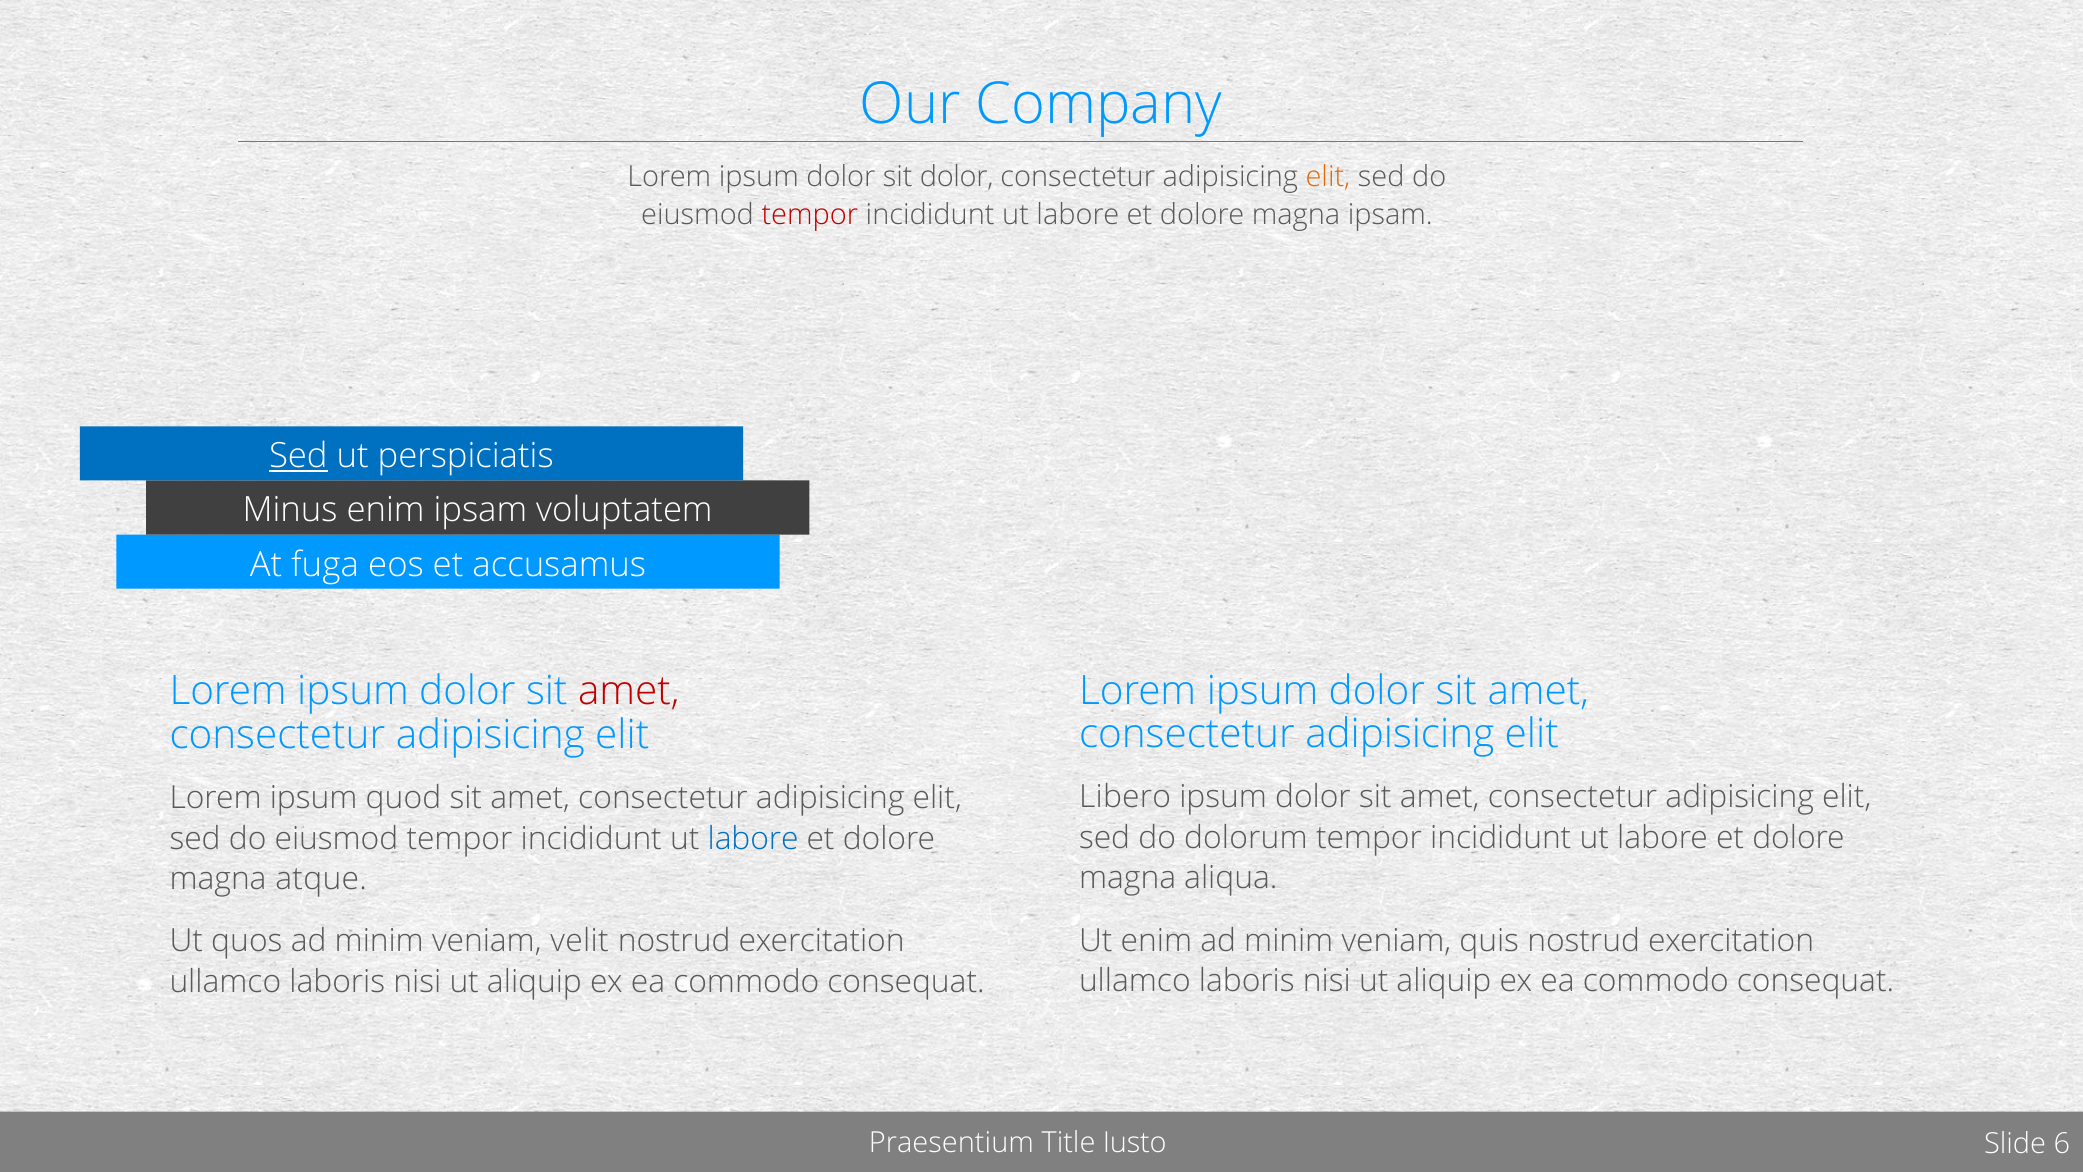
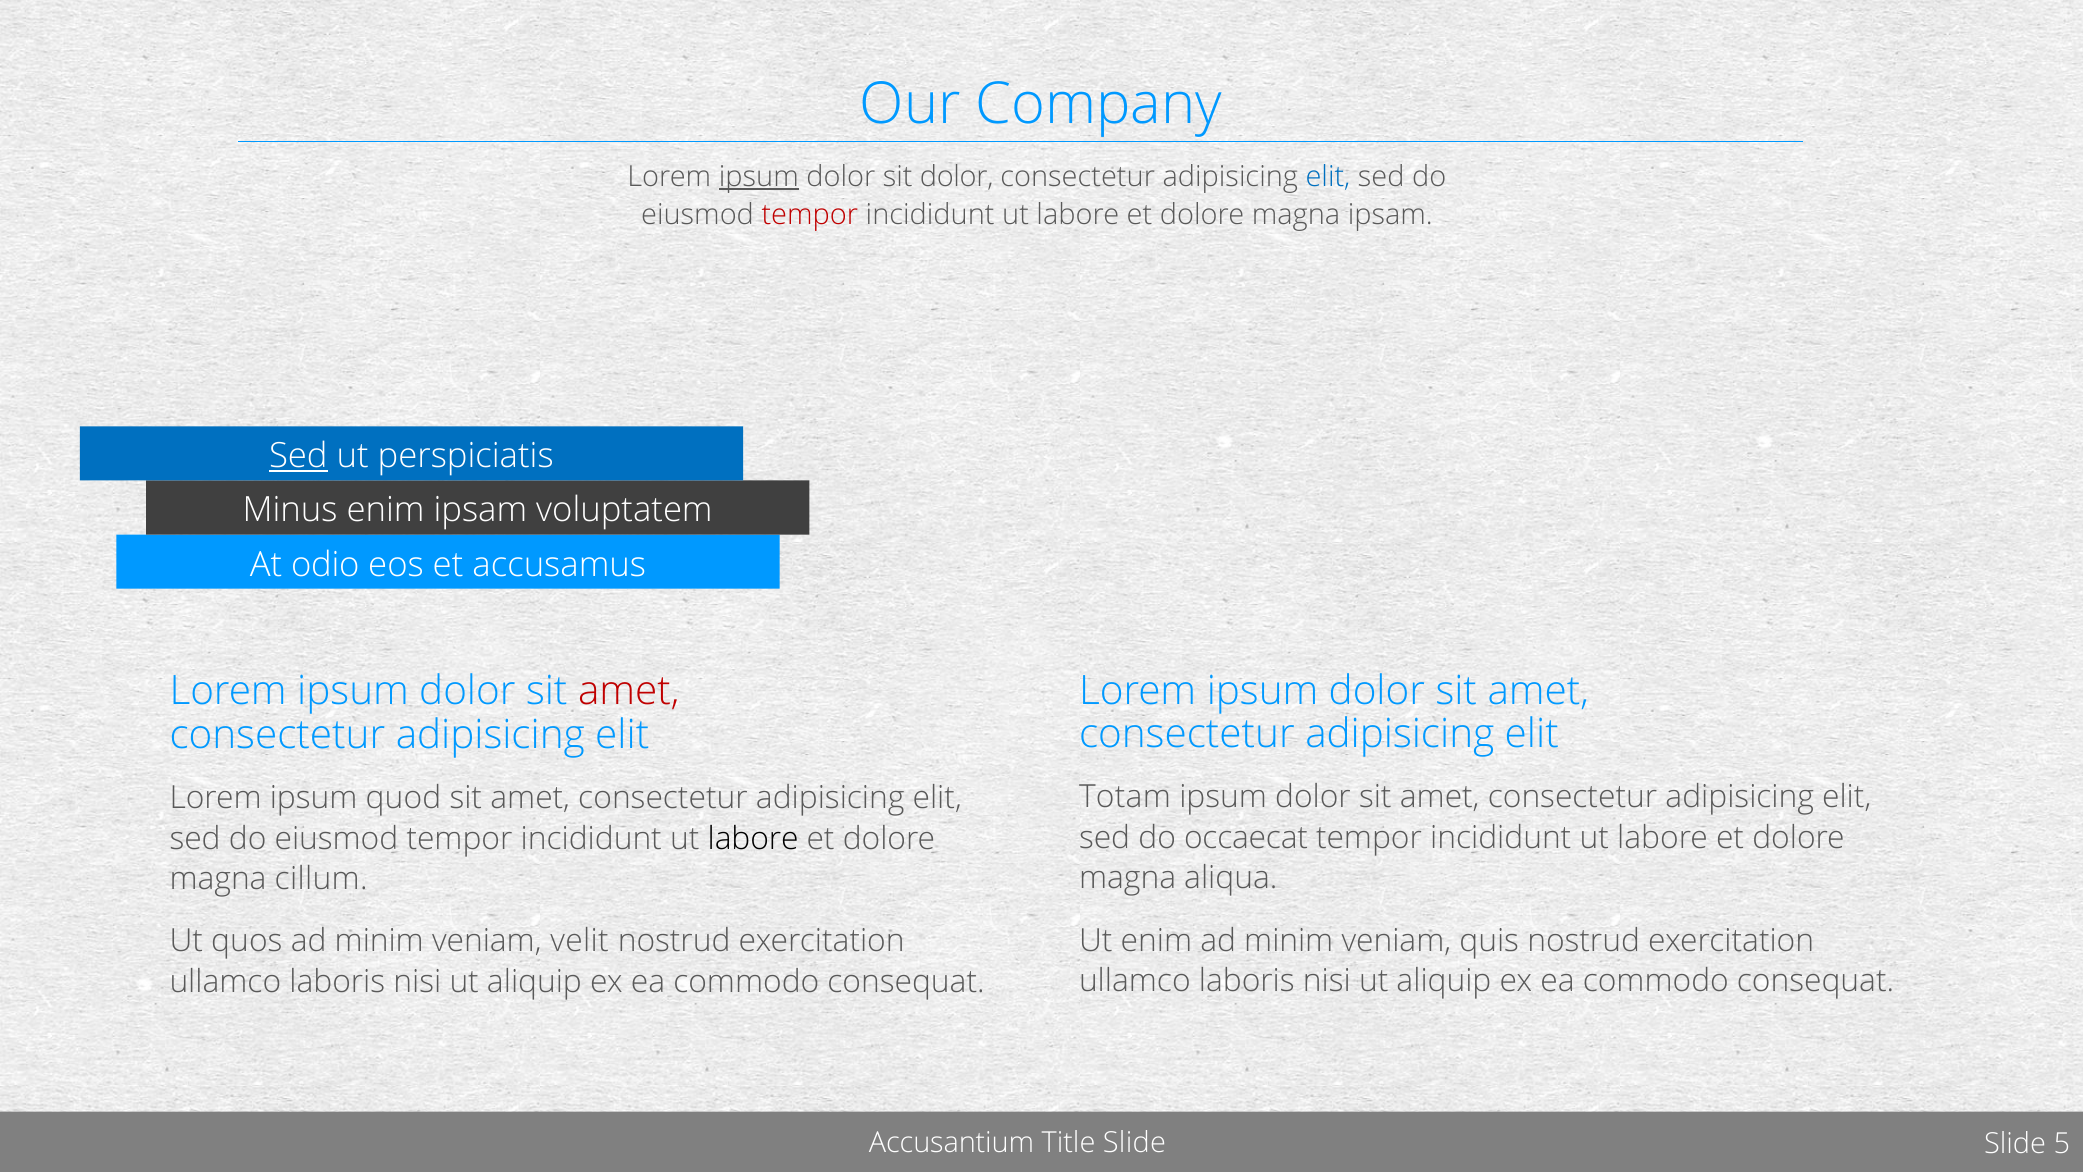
ipsum underline: none -> present (759, 177)
elit colour: orange -> blue (1328, 177)
fuga: fuga -> odio (325, 565)
Libero: Libero -> Totam (1125, 797)
dolorum: dolorum -> occaecat (1246, 838)
labore colour: blue -> black (753, 838)
atque: atque -> cillum (321, 879)
Praesentium: Praesentium -> Accusantium (951, 1143)
Title Iusto: Iusto -> Slide (1134, 1143)
6: 6 -> 5 (2062, 1144)
